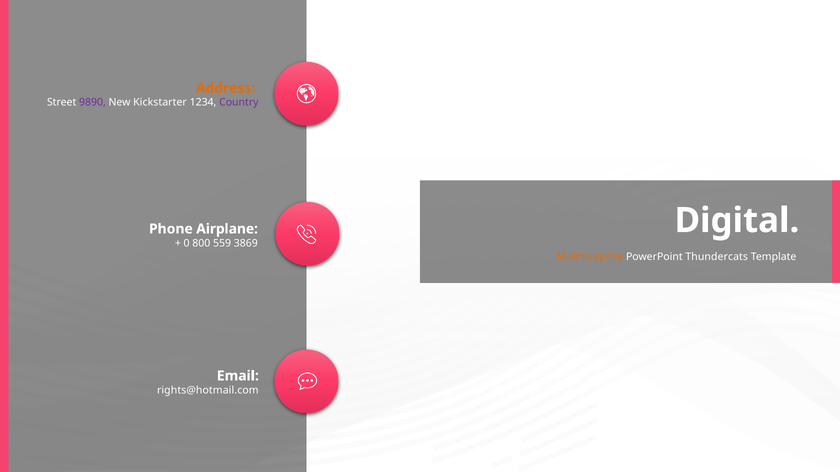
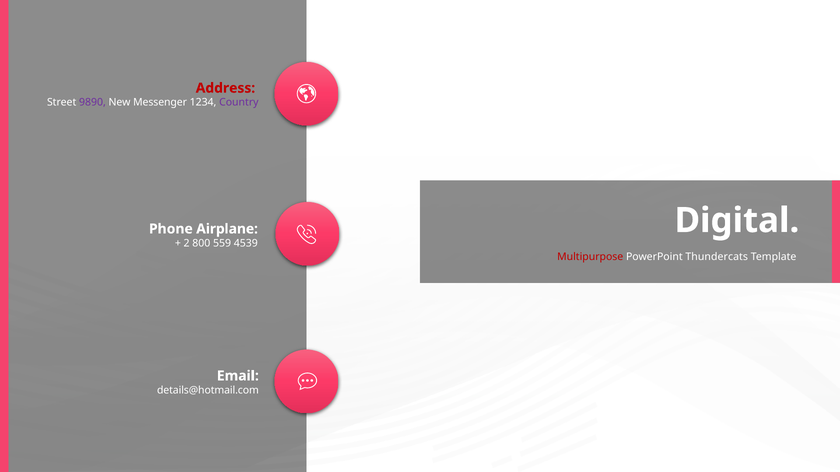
Address colour: orange -> red (225, 88)
Kickstarter: Kickstarter -> Messenger (160, 103)
0: 0 -> 2 (187, 244)
3869: 3869 -> 4539 (246, 244)
Multipurpose colour: orange -> red (590, 257)
rights@hotmail.com: rights@hotmail.com -> details@hotmail.com (208, 391)
